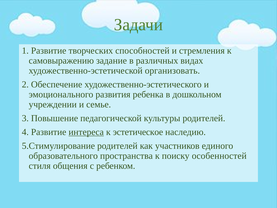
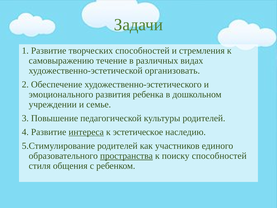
задание: задание -> течение (112, 61)
пространства underline: none -> present (126, 156)
поиску особенностей: особенностей -> способностей (219, 156)
